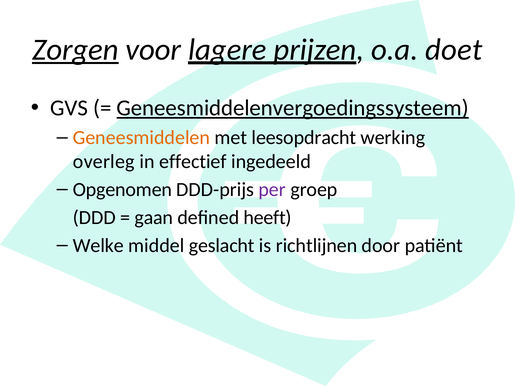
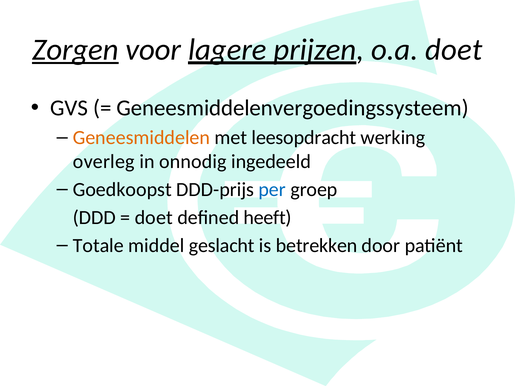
Geneesmiddelenvergoedingssysteem underline: present -> none (293, 108)
effectief: effectief -> onnodig (193, 162)
Opgenomen: Opgenomen -> Goedkoopst (122, 190)
per colour: purple -> blue (272, 190)
gaan: gaan -> doet (154, 218)
Welke: Welke -> Totale (98, 246)
richtlijnen: richtlijnen -> betrekken (317, 246)
